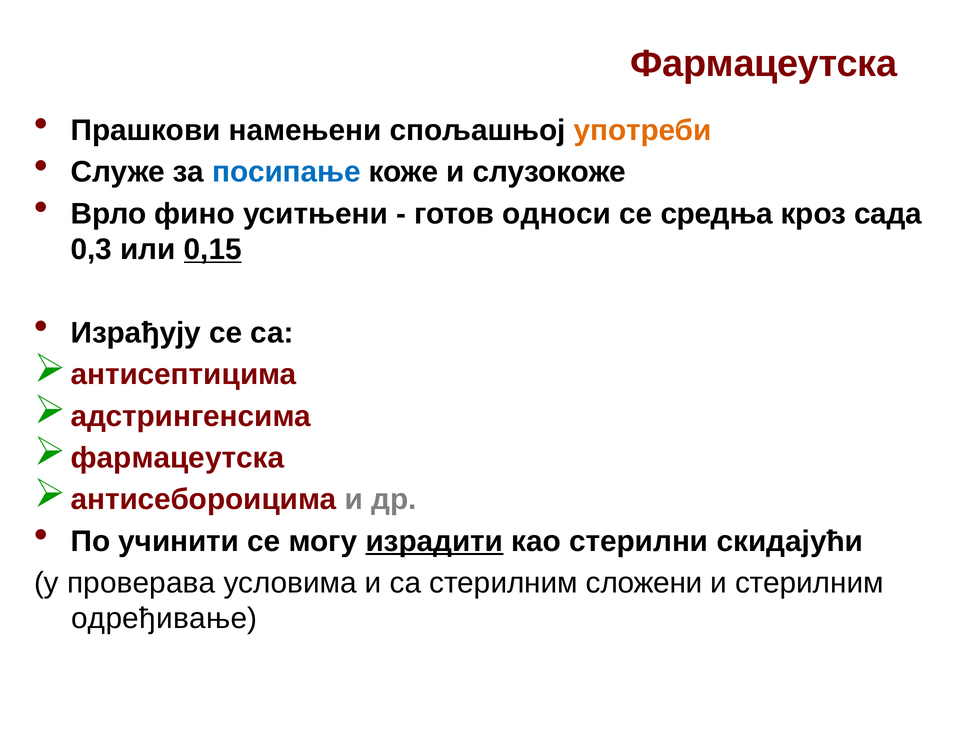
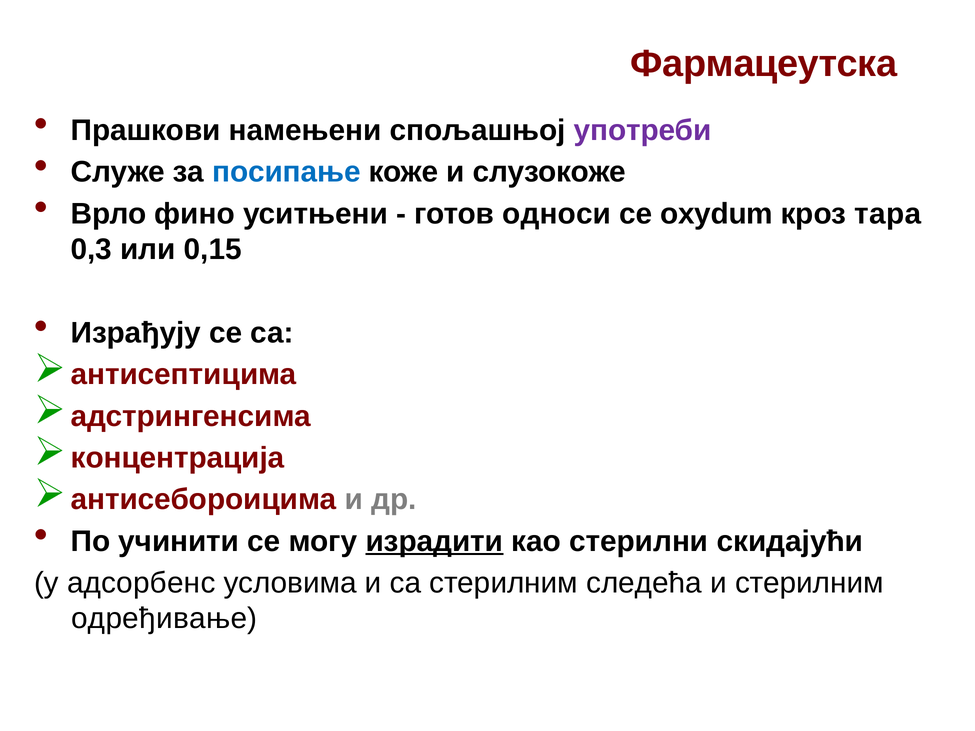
употреби colour: orange -> purple (643, 130)
средња: средња -> oxydum (717, 214)
сада: сада -> тара (888, 214)
0,15 underline: present -> none (213, 250)
фармацеутска: фармацеутска -> концентрација (178, 458)
проверава: проверава -> адсорбенс (141, 583)
сложени: сложени -> следећа (644, 583)
